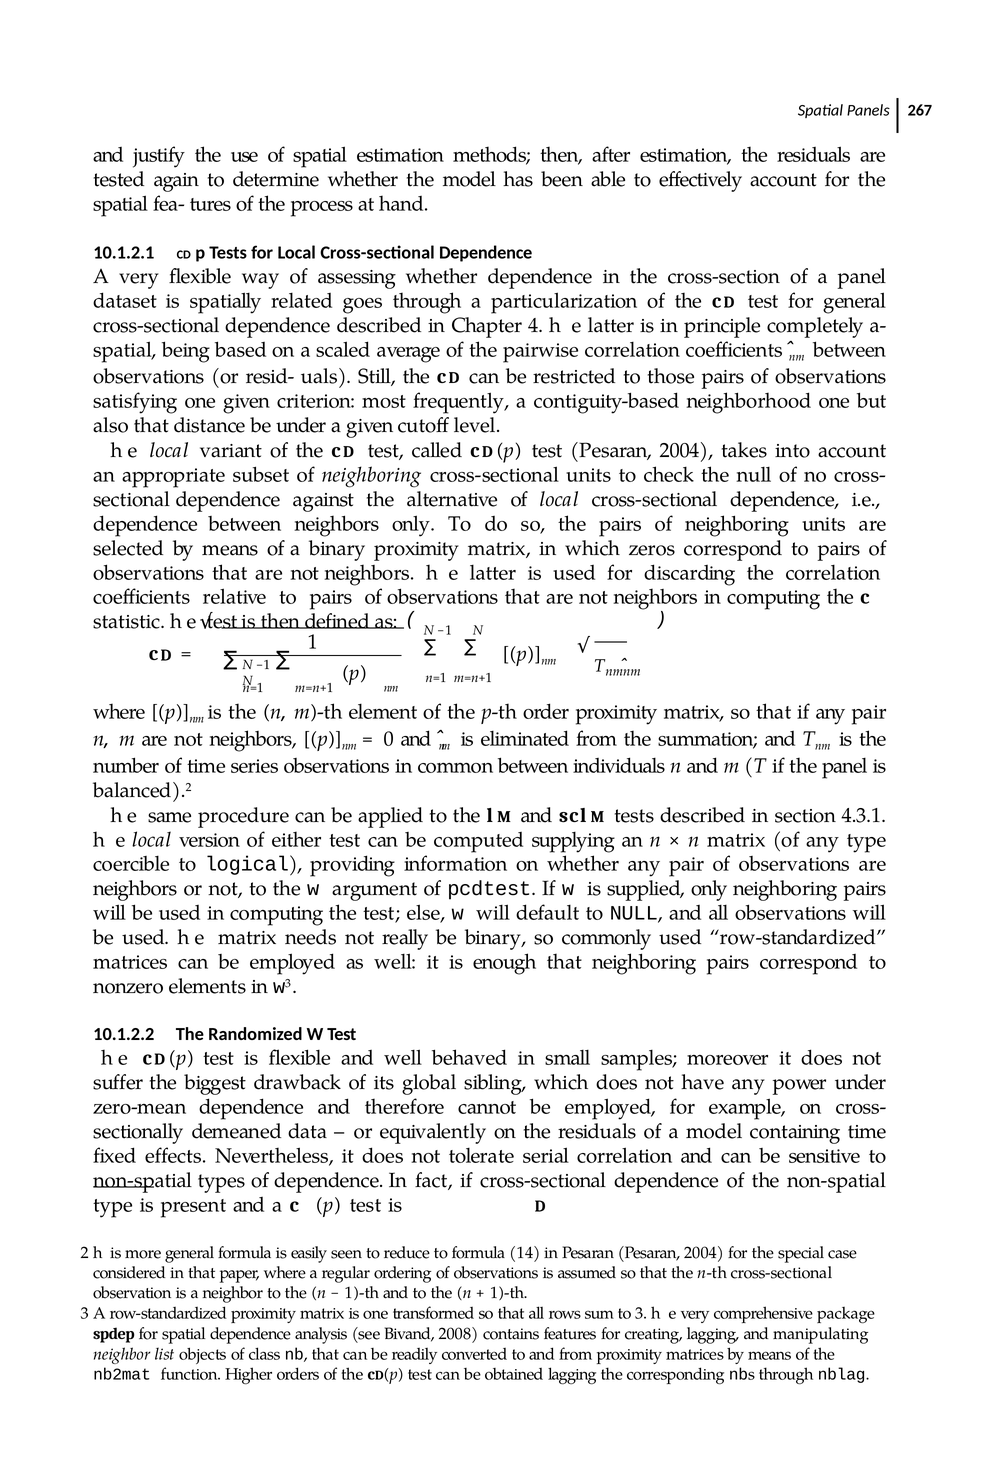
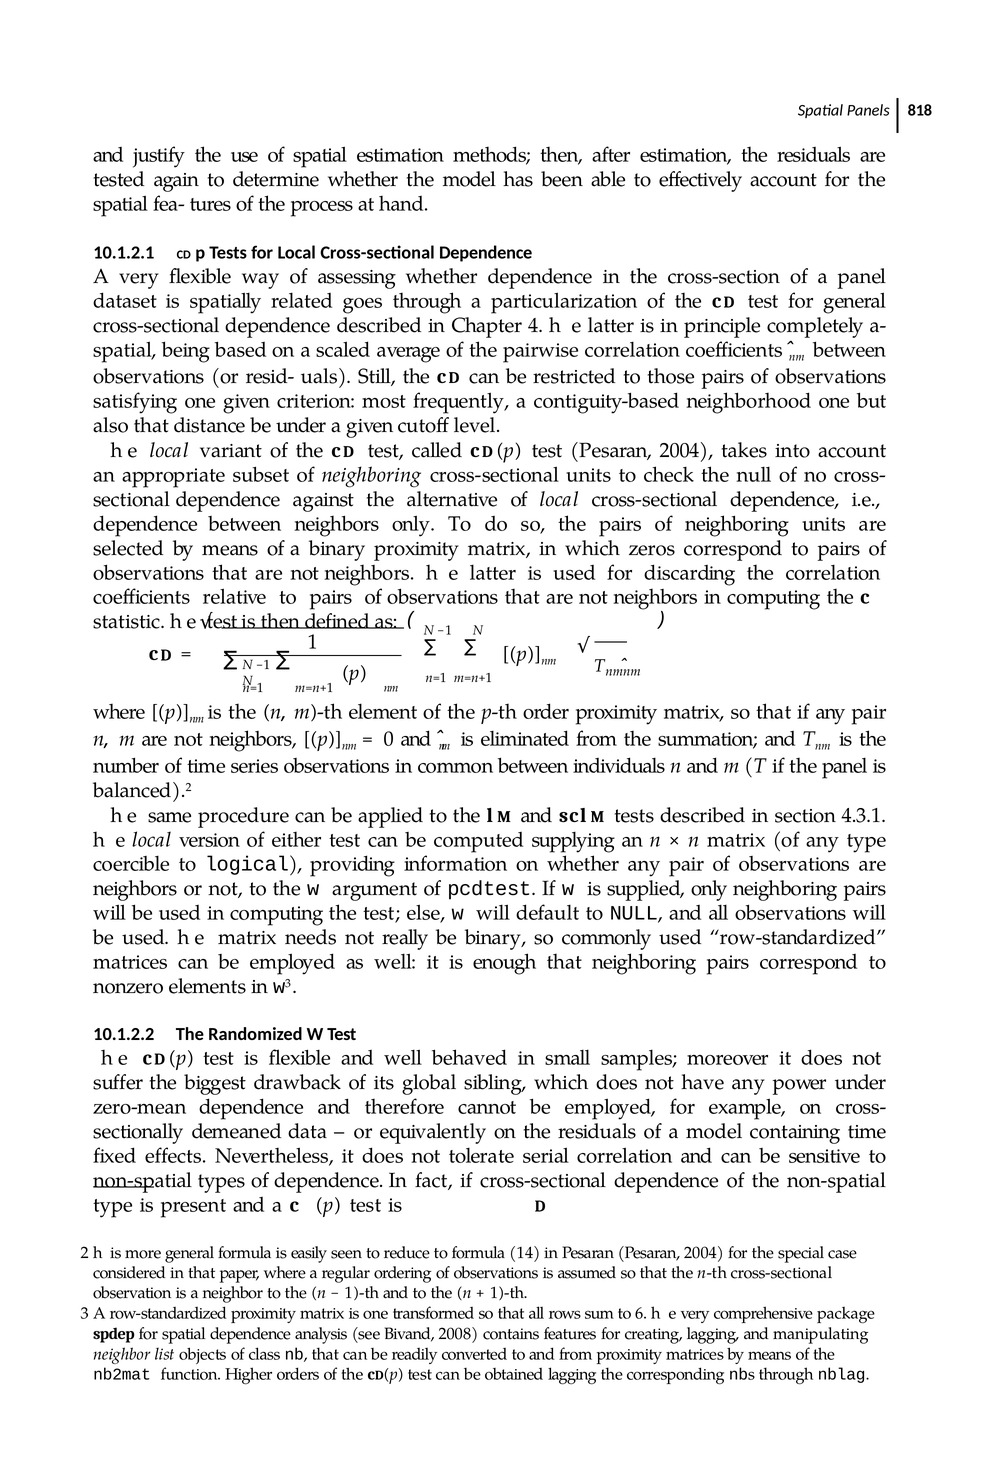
267: 267 -> 818 (920, 110)
to 3: 3 -> 6 (641, 1313)
